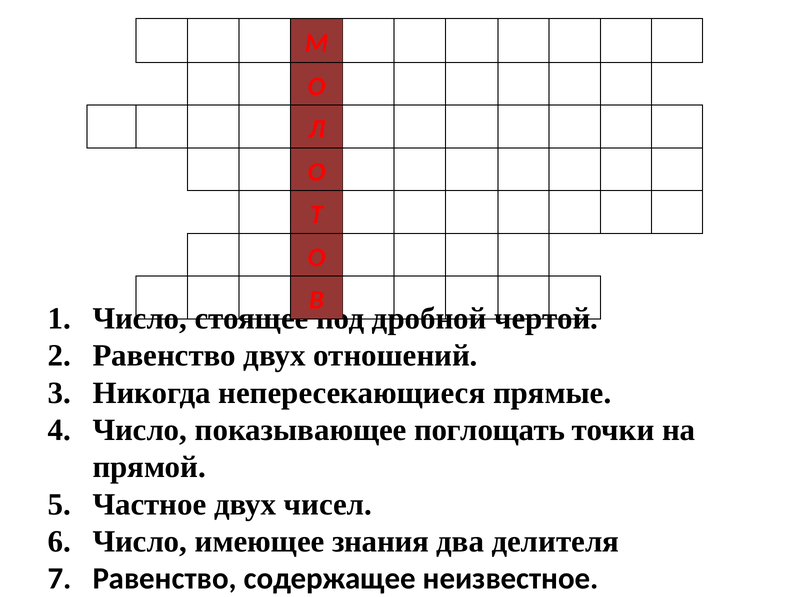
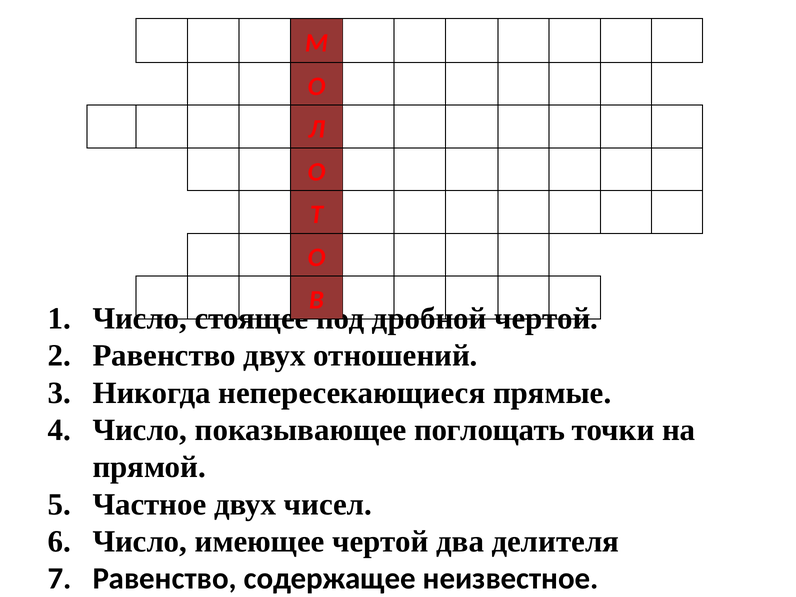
имеющее знания: знания -> чертой (380, 541)
